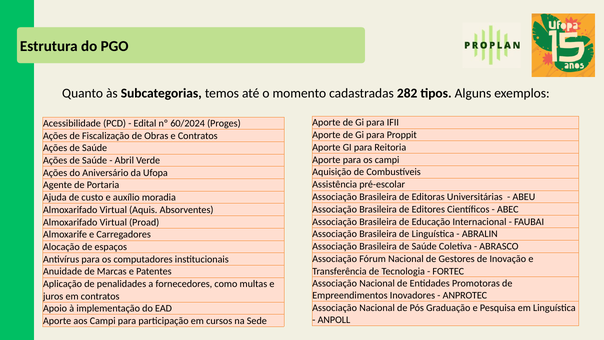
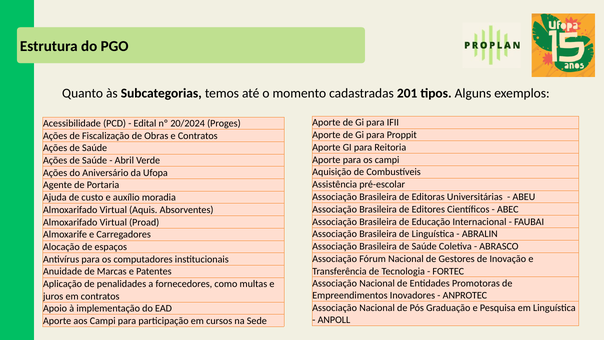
282: 282 -> 201 (407, 93)
60/2024: 60/2024 -> 20/2024 (188, 123)
